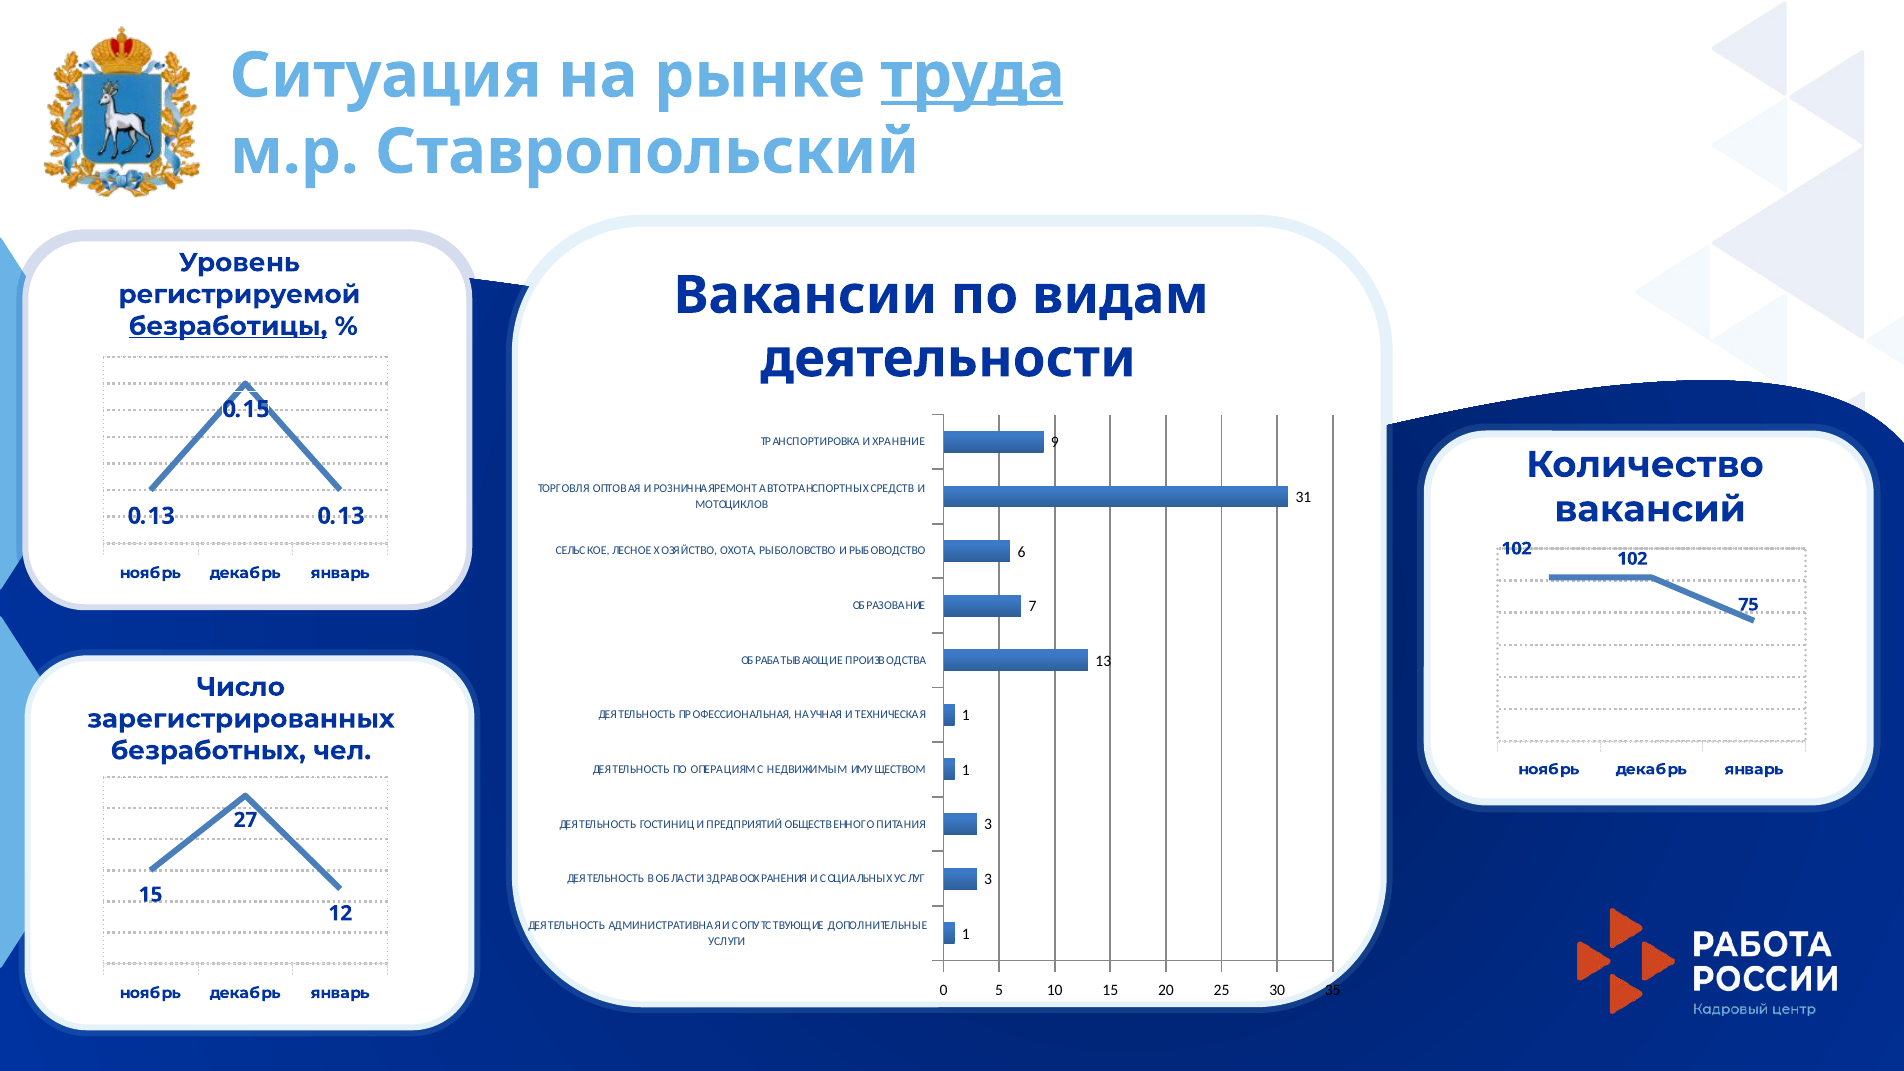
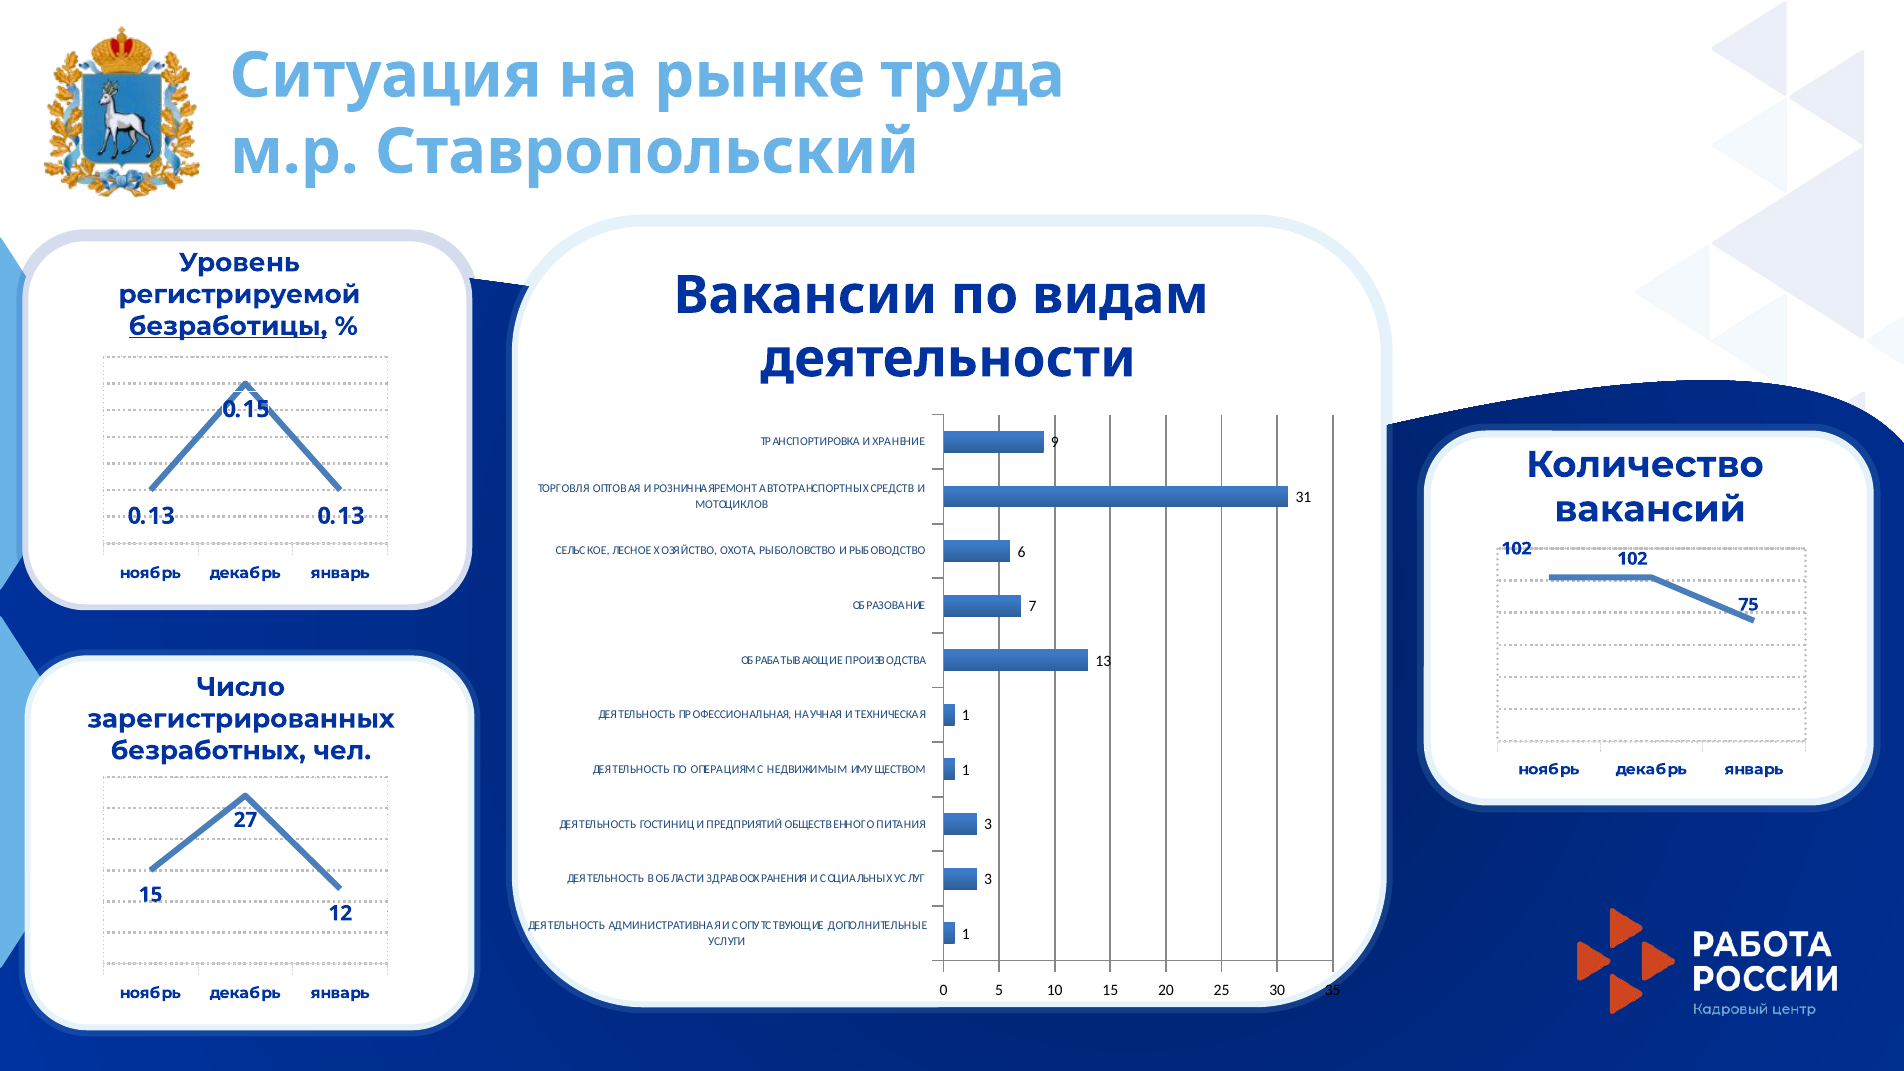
труда underline: present -> none (973, 76)
